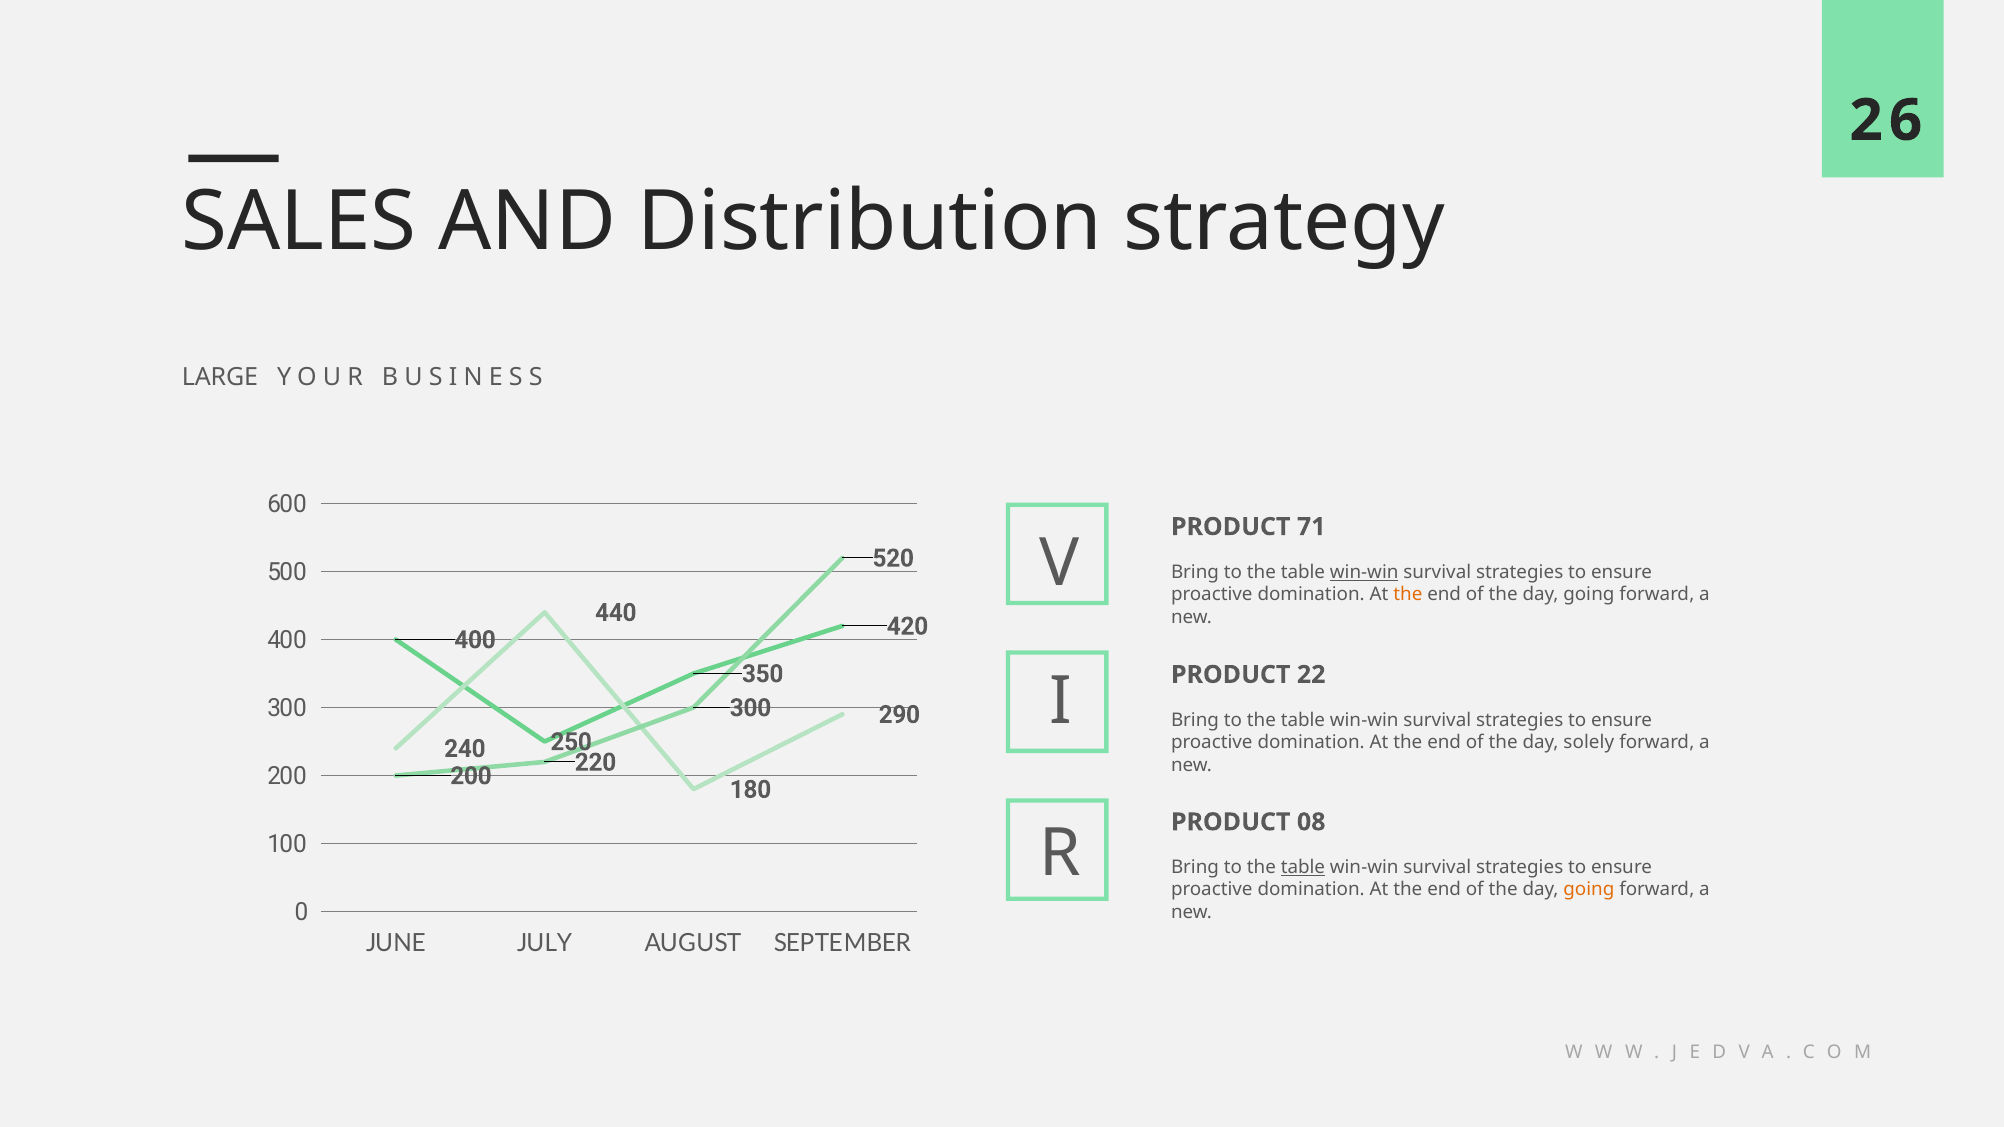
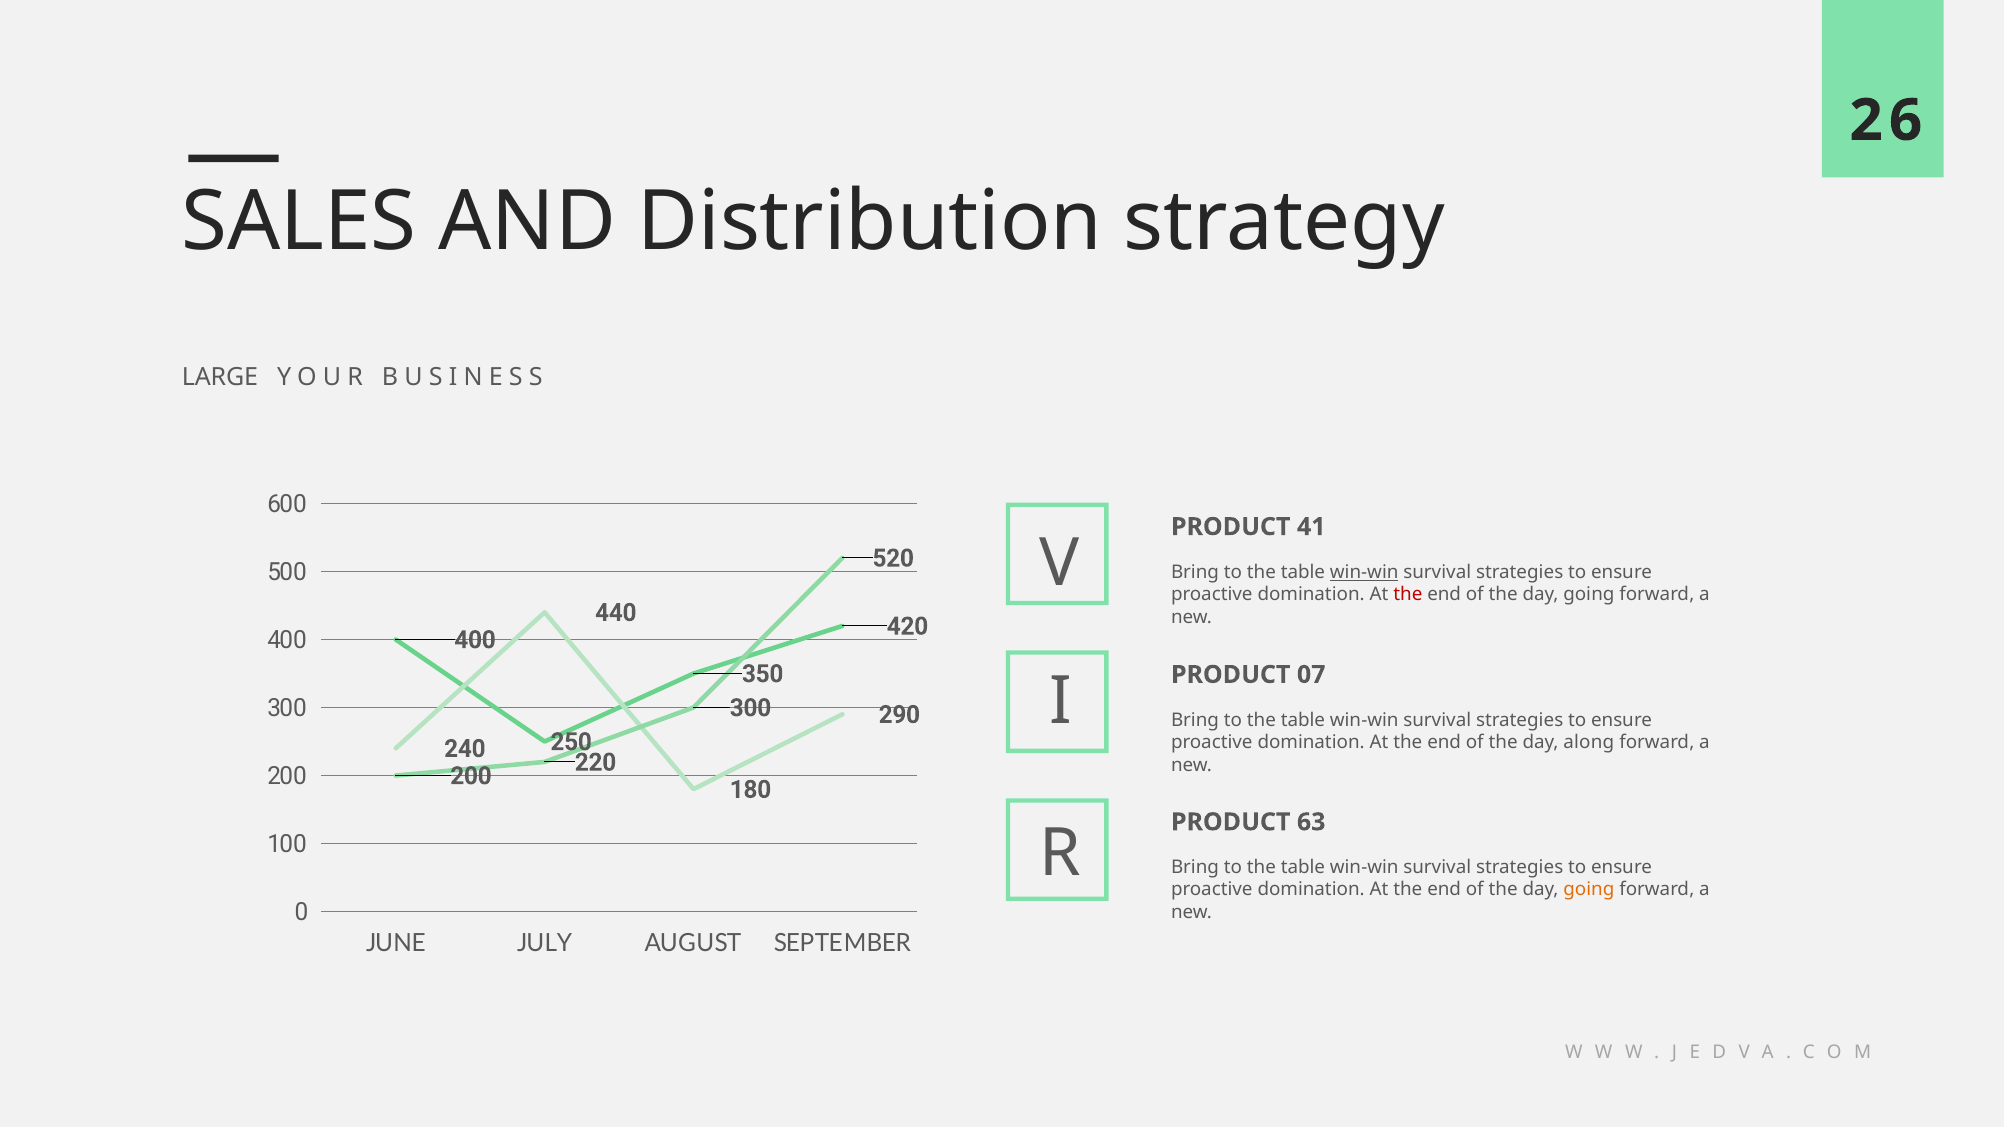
71: 71 -> 41 (1311, 527)
the colour: orange -> red (1408, 595)
22: 22 -> 07 (1311, 675)
solely: solely -> along (1589, 743)
08: 08 -> 63 (1311, 822)
table underline: present -> none (1303, 867)
